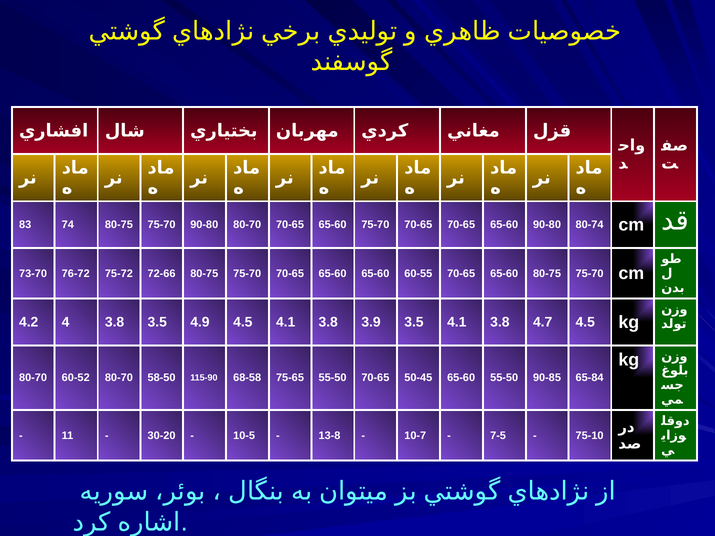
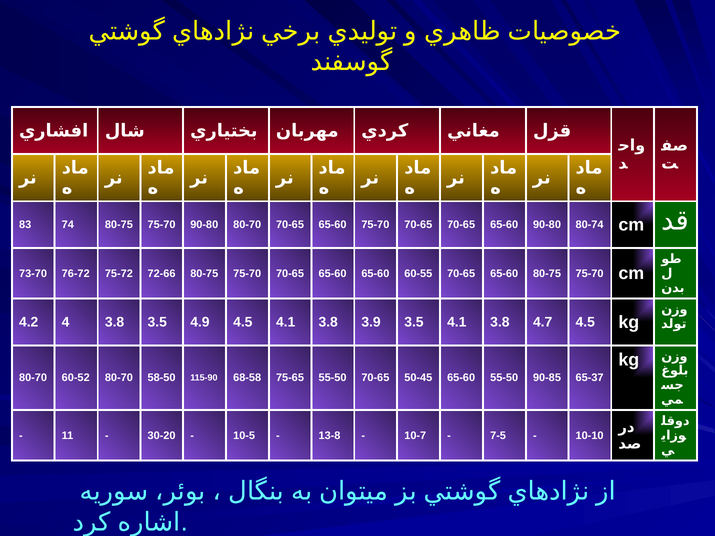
65-84: 65-84 -> 65-37 (590, 378)
75-10: 75-10 -> 10-10 (590, 436)
